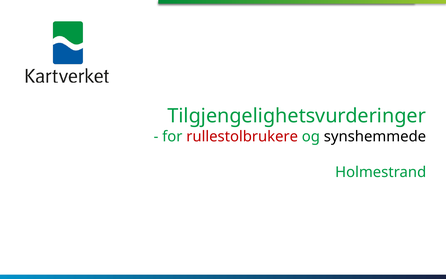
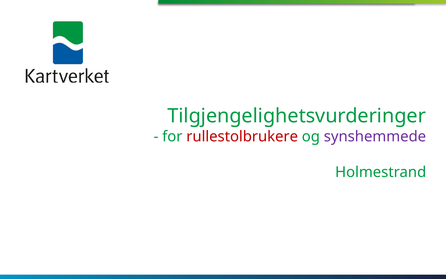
synshemmede colour: black -> purple (375, 136)
